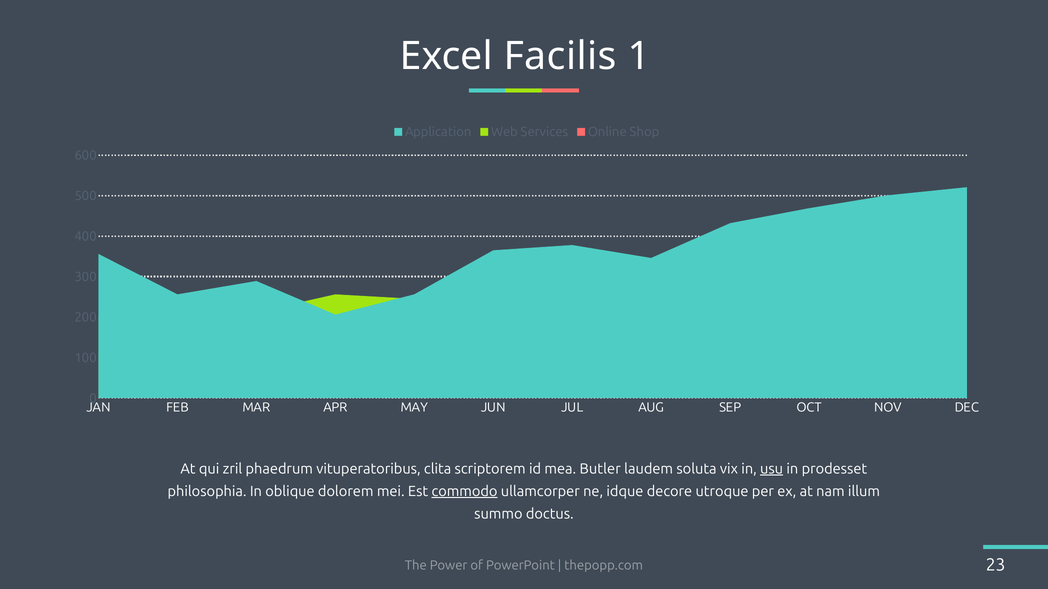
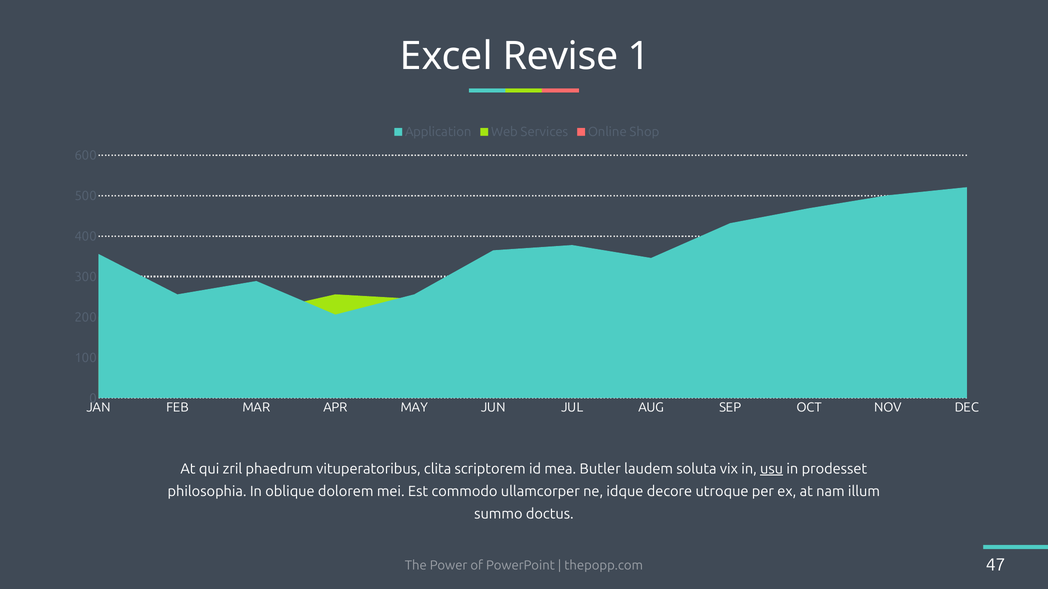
Facilis: Facilis -> Revise (560, 56)
commodo underline: present -> none (465, 492)
23: 23 -> 47 (996, 565)
